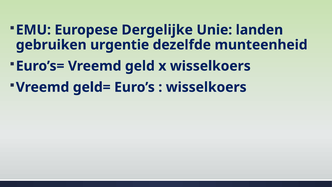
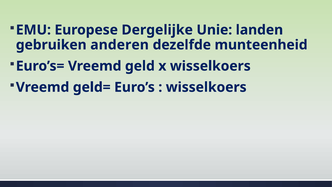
urgentie: urgentie -> anderen (120, 45)
